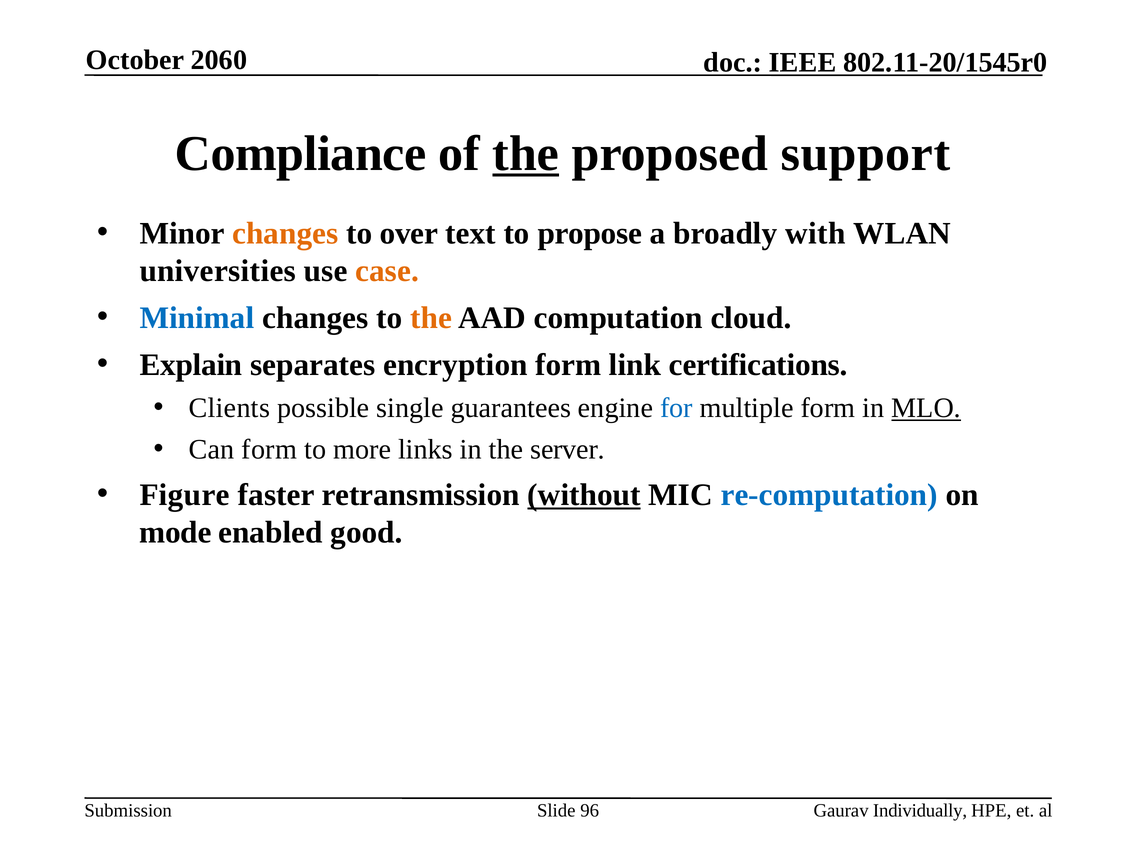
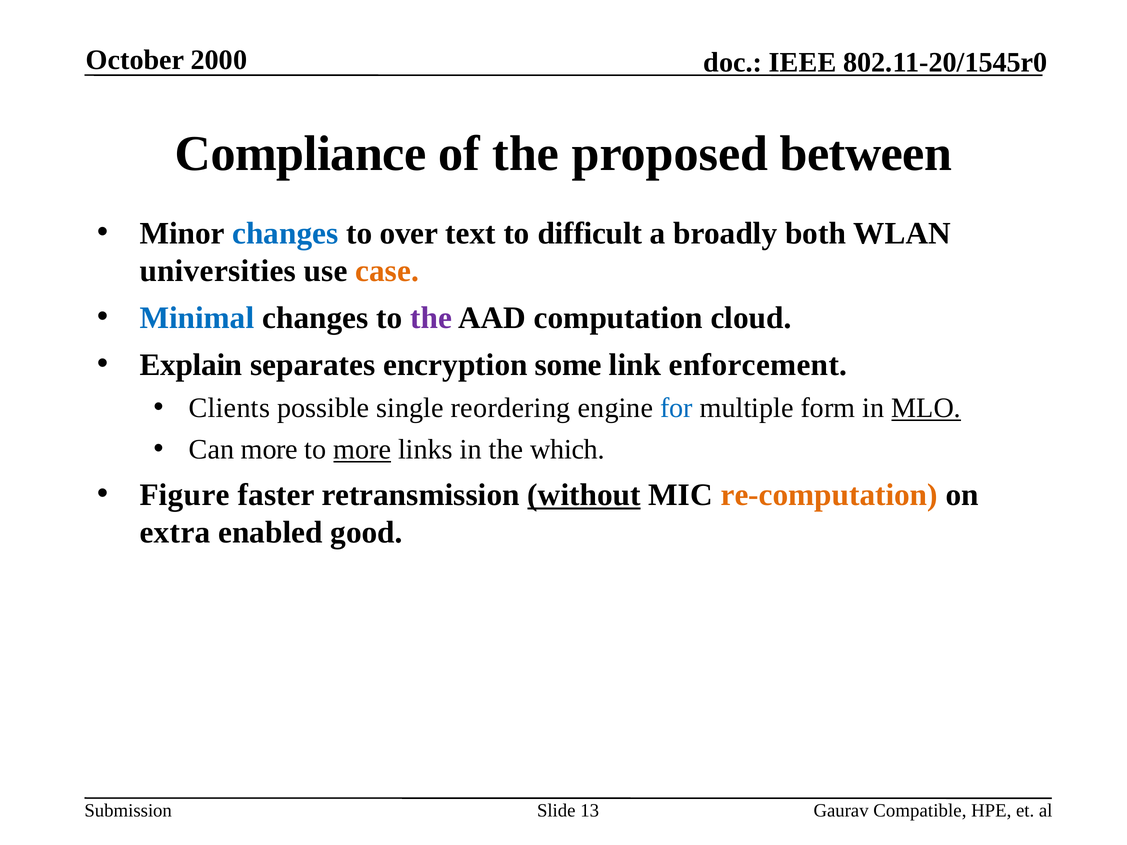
2060: 2060 -> 2000 (219, 60)
the underline: present -> none (526, 154)
support: support -> between (866, 154)
changes colour: orange -> blue (285, 233)
propose: propose -> difficult (590, 233)
with: with -> both (816, 233)
the colour: orange -> purple (431, 318)
encryption form: form -> some (568, 365)
certifications: certifications -> enforcement (758, 365)
guarantees: guarantees -> reordering (511, 408)
Can form: form -> more (269, 450)
more underline: none -> present (362, 450)
server: server -> which (568, 450)
re-computation colour: blue -> orange (829, 495)
mode: mode -> extra (175, 533)
96: 96 -> 13 (590, 811)
Individually: Individually -> Compatible (920, 811)
